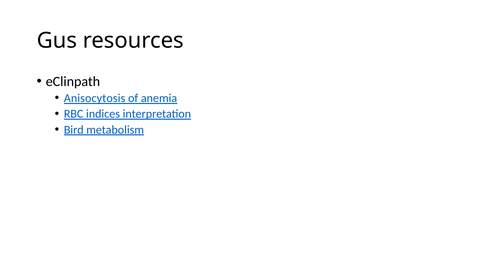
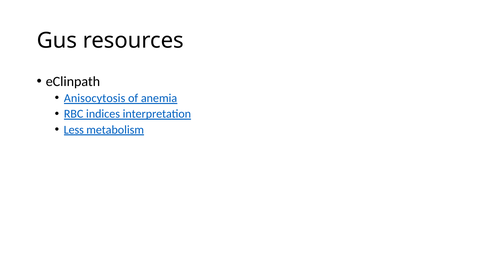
Bird: Bird -> Less (74, 130)
